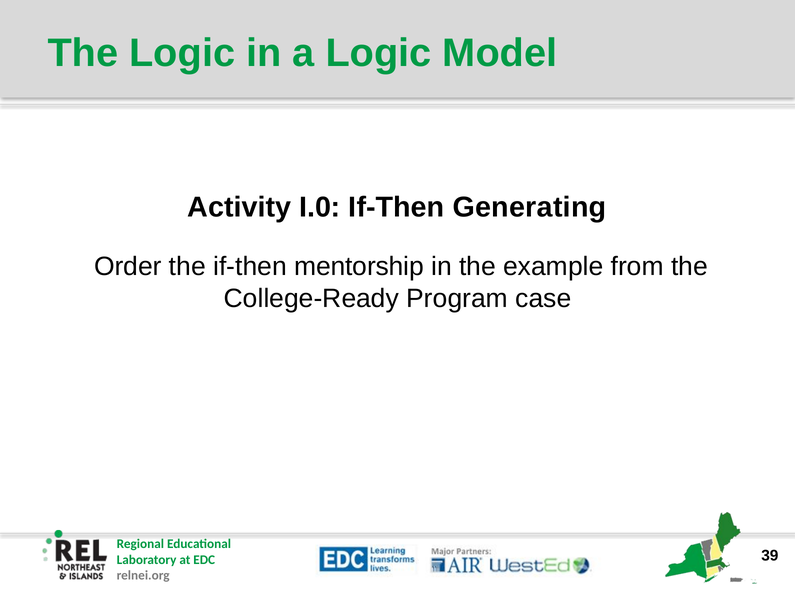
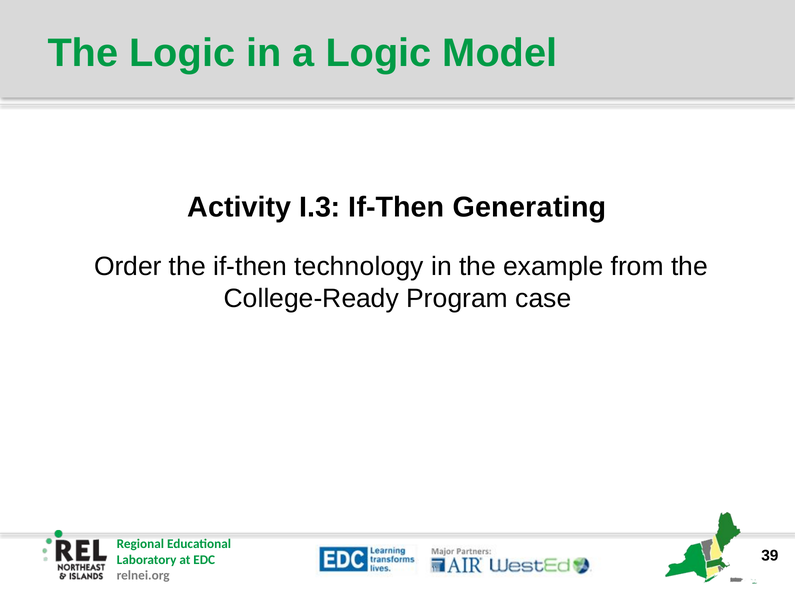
I.0: I.0 -> I.3 (320, 207)
mentorship: mentorship -> technology (359, 267)
